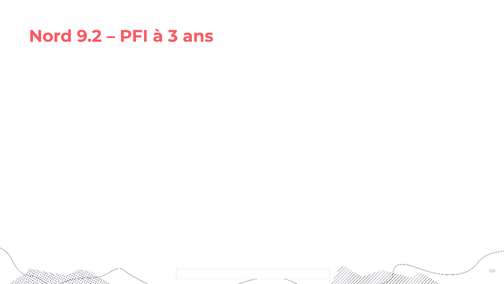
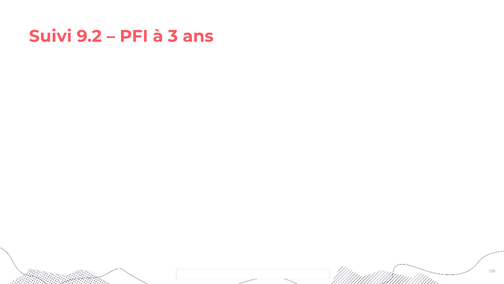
Nord: Nord -> Suivi (50, 36)
